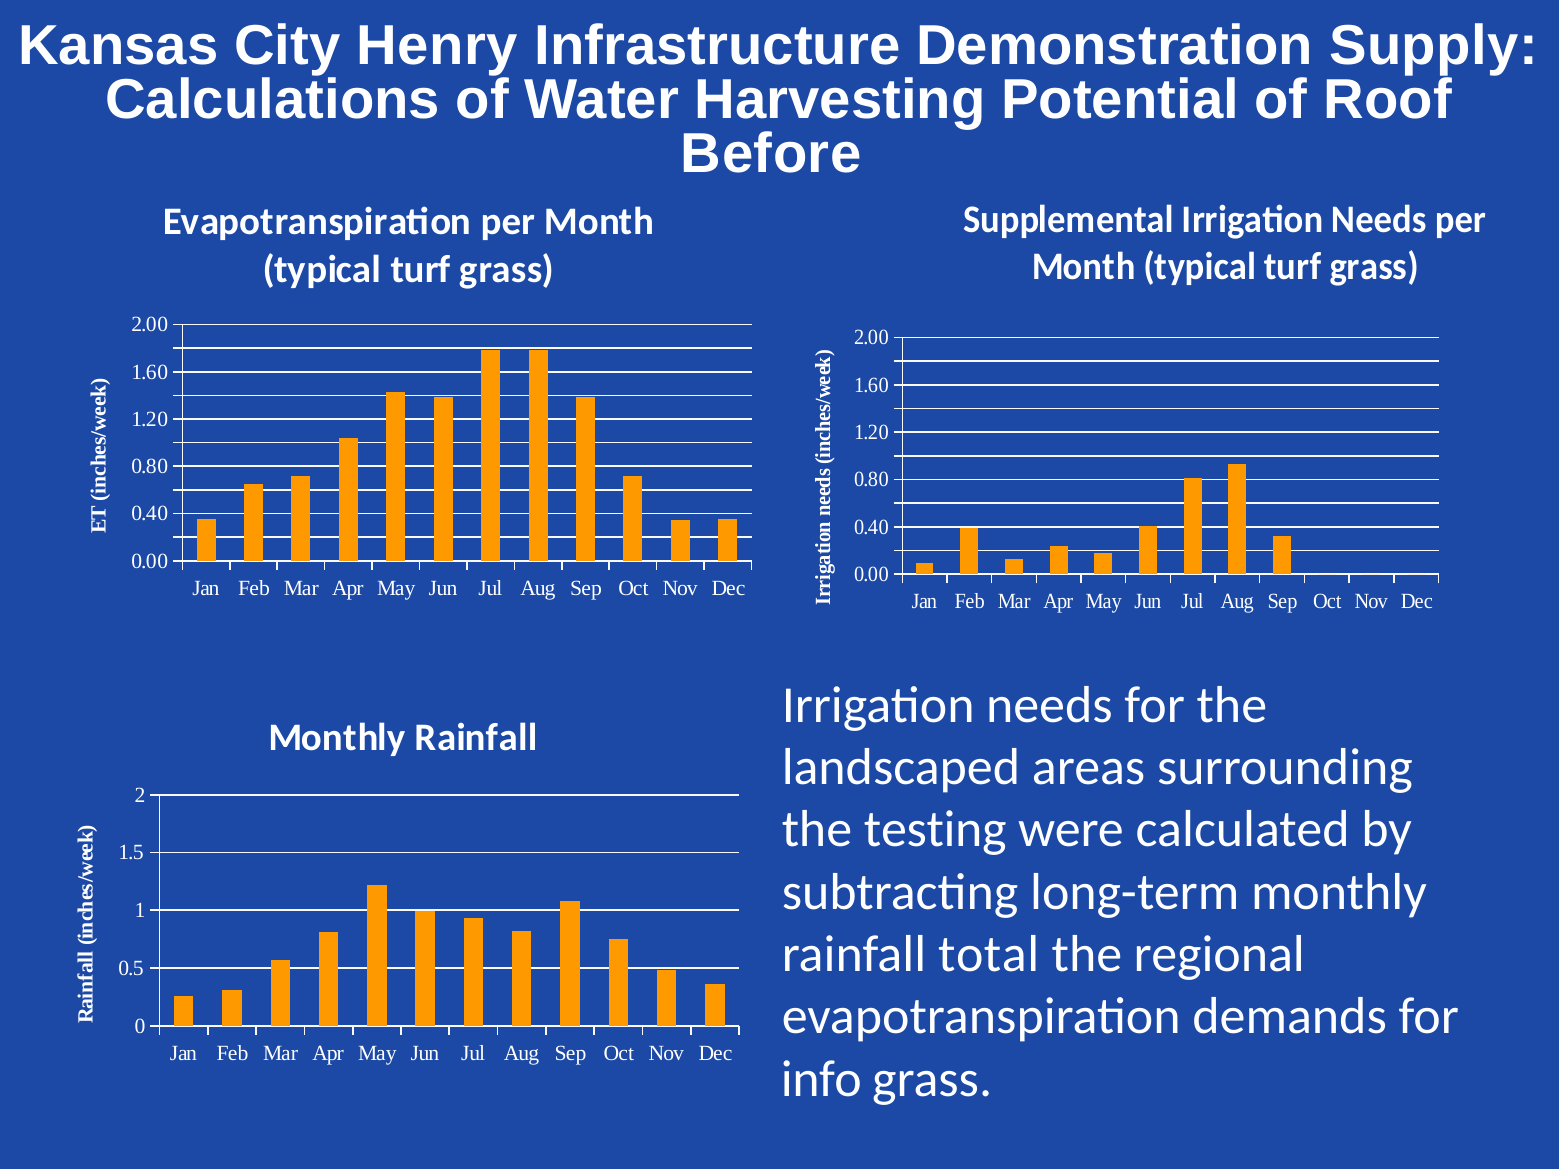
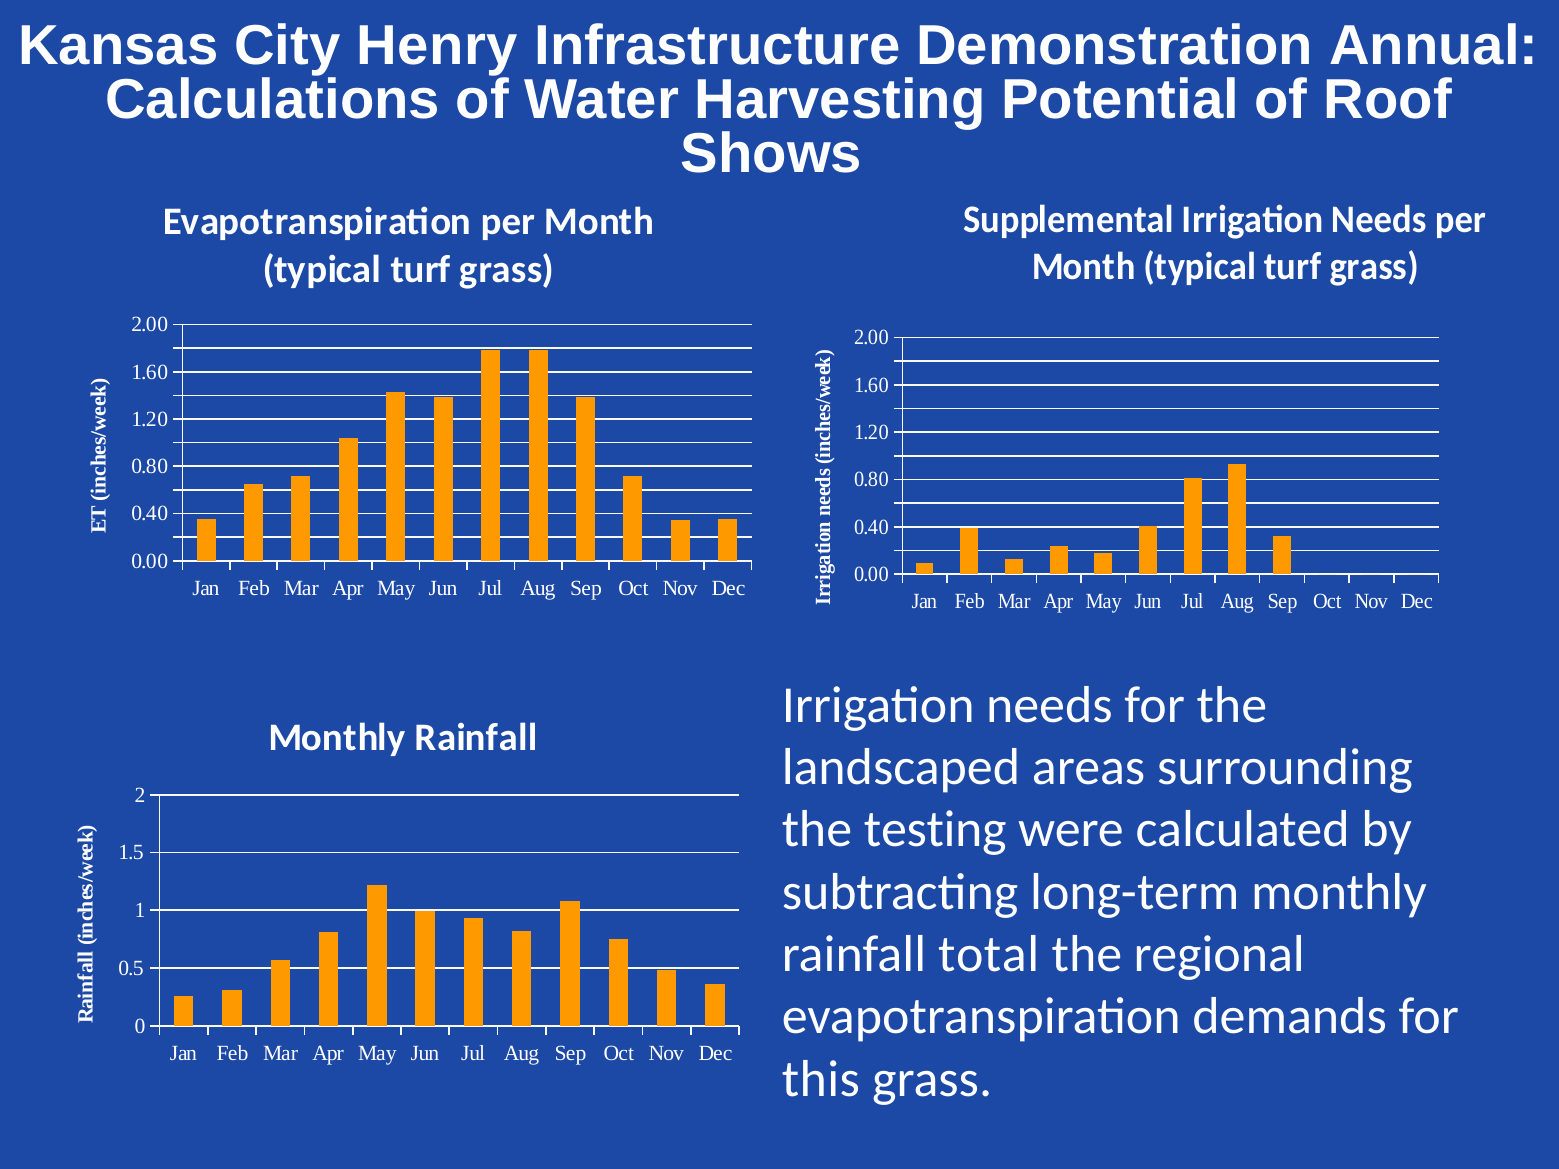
Supply: Supply -> Annual (1434, 46)
Before: Before -> Shows (771, 154)
info: info -> this (821, 1079)
